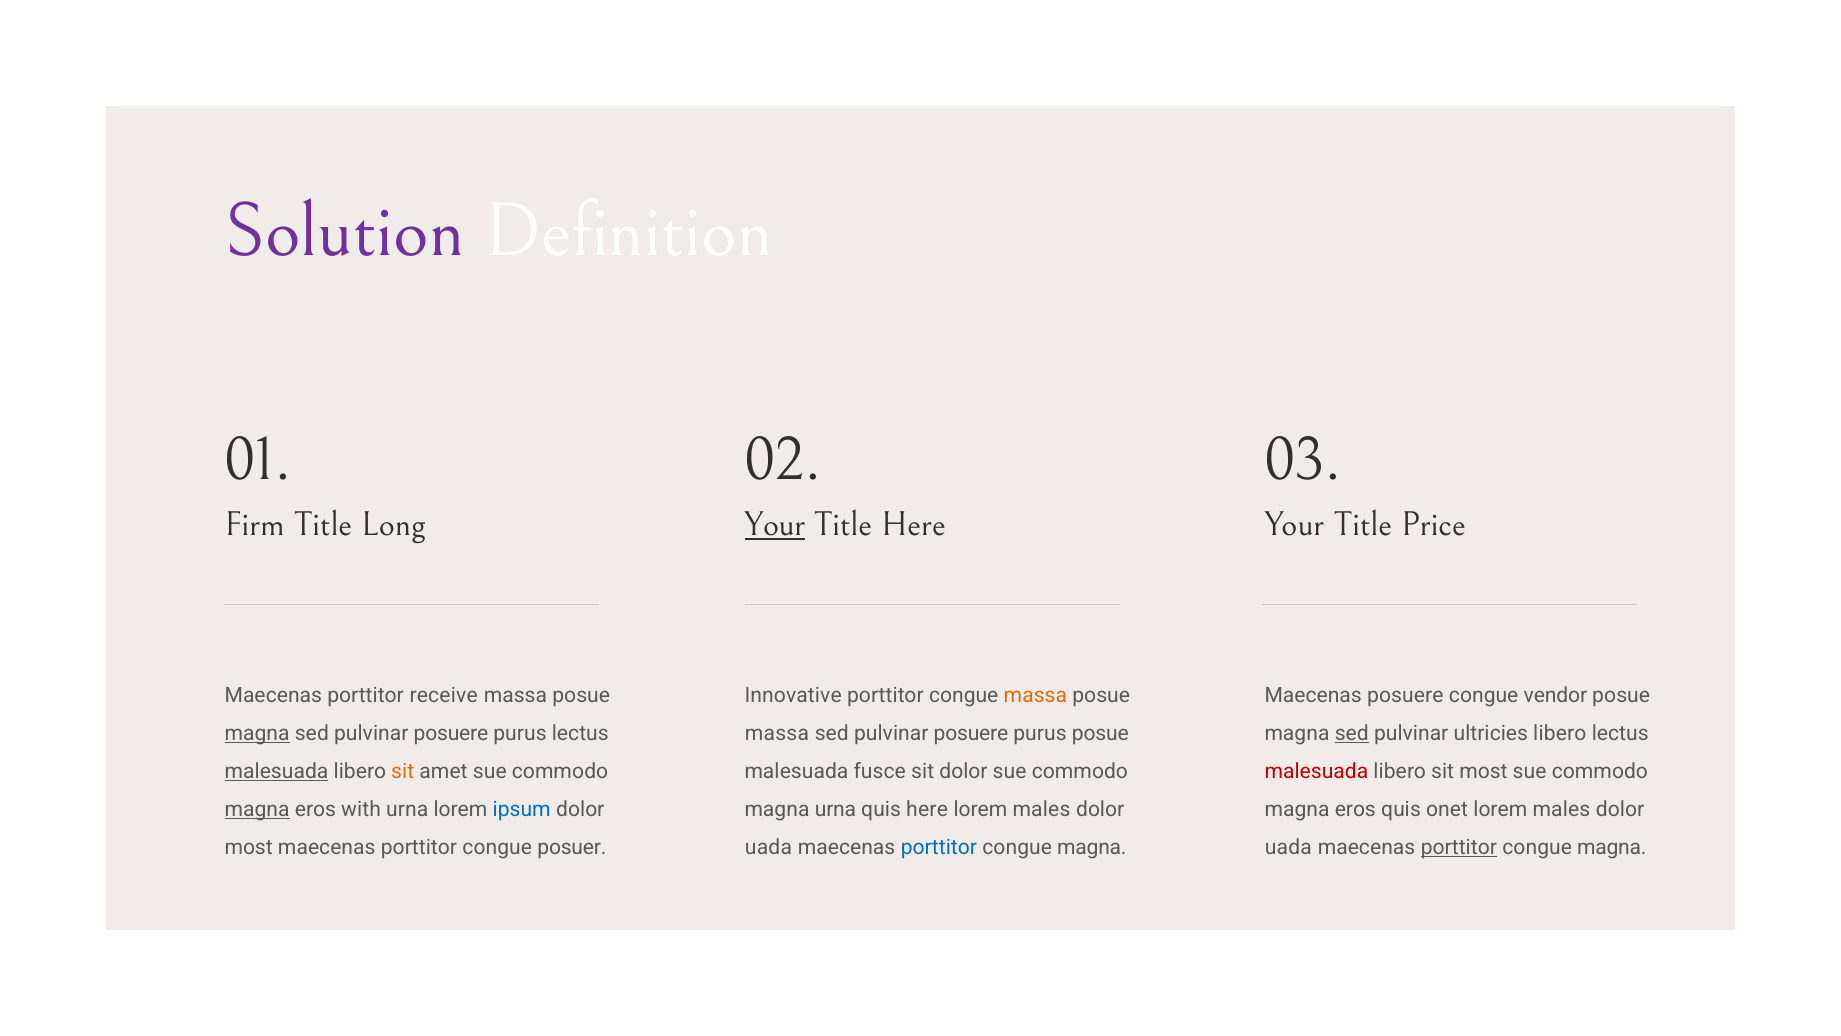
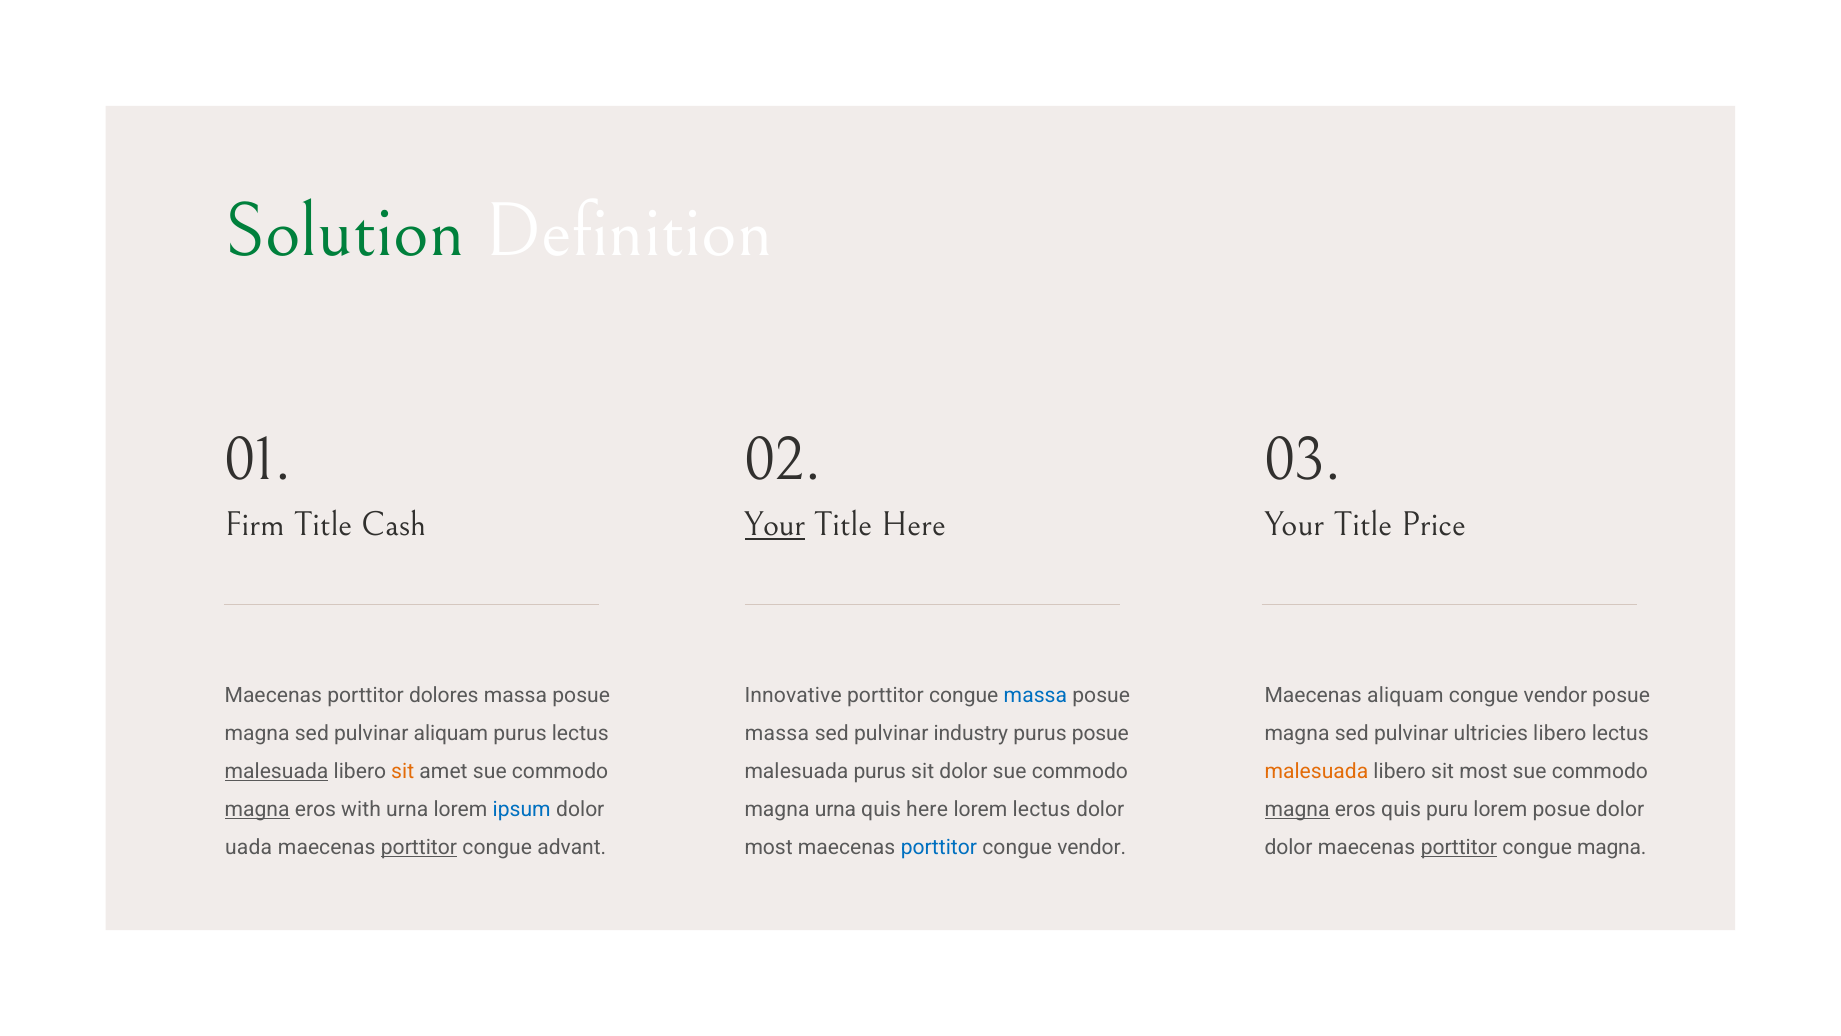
Solution colour: purple -> green (345, 231)
Long: Long -> Cash (394, 524)
receive: receive -> dolores (444, 695)
massa colour: orange -> blue (1035, 695)
Maecenas posuere: posuere -> aliquam (1405, 695)
magna underline: present -> none (257, 733)
posuere: posuere -> aliquam (451, 733)
posuere: posuere -> industry (971, 733)
sed underline: present -> none (1352, 733)
malesuada fusce: fusce -> purus (880, 771)
malesuada colour: red -> orange (1316, 771)
males: males -> lectus (1041, 809)
magna underline: none -> present (1297, 809)
onet: onet -> puru (1447, 809)
males: males -> posue (1561, 809)
most: most -> uada (249, 847)
porttitor underline: none -> present (419, 847)
posuer: posuer -> advant (572, 847)
uada: uada -> most (769, 847)
magna: magna -> vendor (1092, 847)
uada: uada -> dolor (1289, 847)
